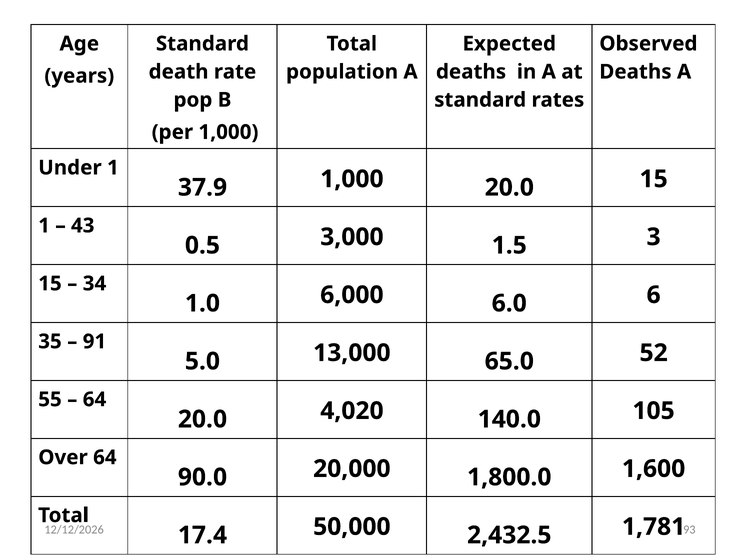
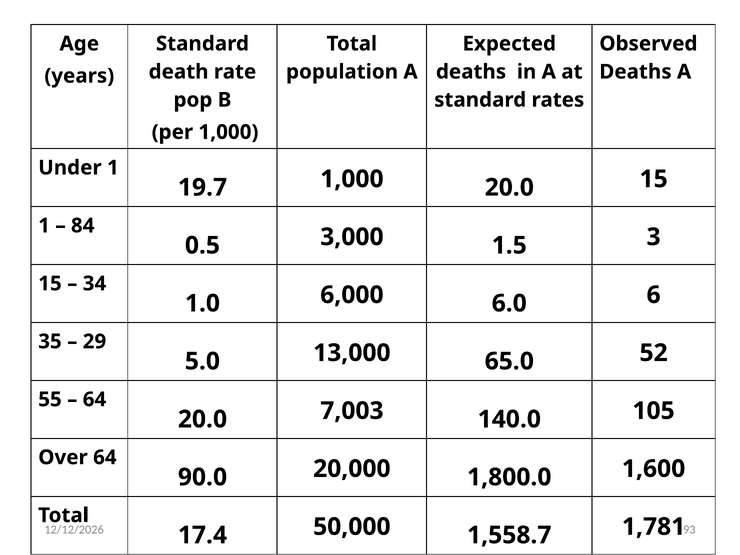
37.9: 37.9 -> 19.7 (202, 187)
43: 43 -> 84 (83, 226)
91: 91 -> 29 (94, 342)
4,020: 4,020 -> 7,003 (352, 411)
2,432.5: 2,432.5 -> 1,558.7 (509, 535)
